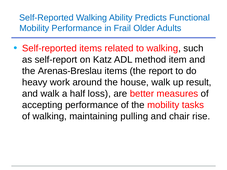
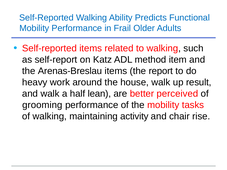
loss: loss -> lean (99, 94)
measures: measures -> perceived (177, 94)
accepting: accepting -> grooming (42, 105)
pulling: pulling -> activity (134, 116)
